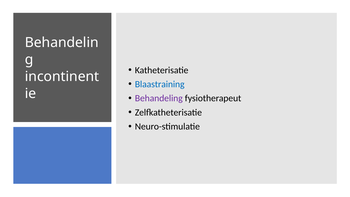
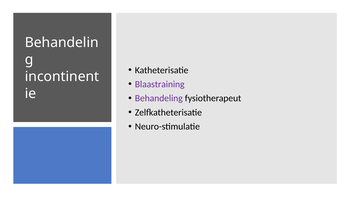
Blaastraining colour: blue -> purple (160, 84)
